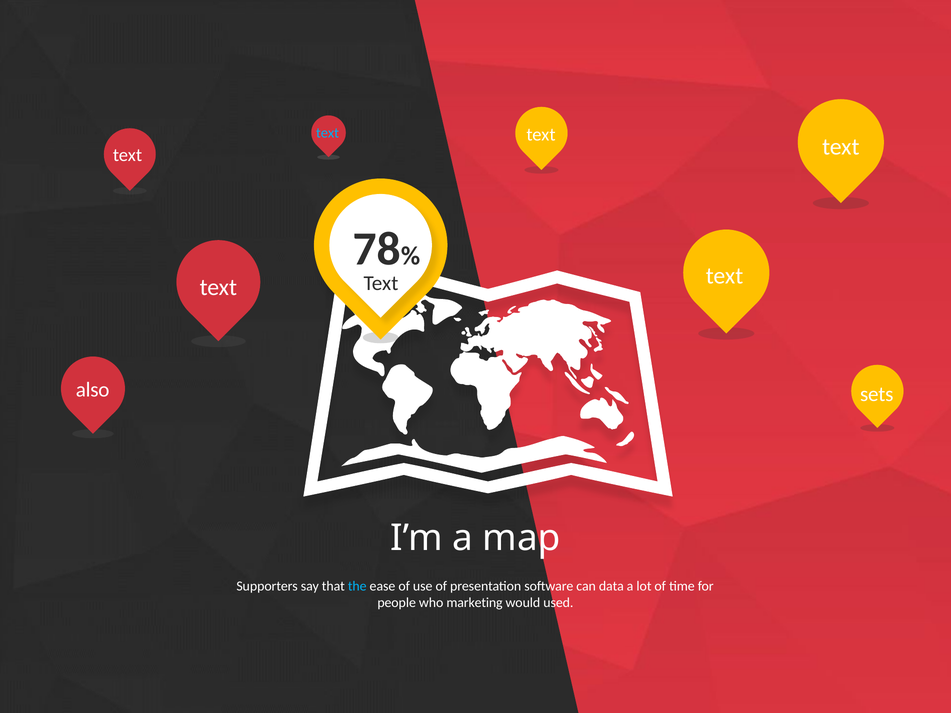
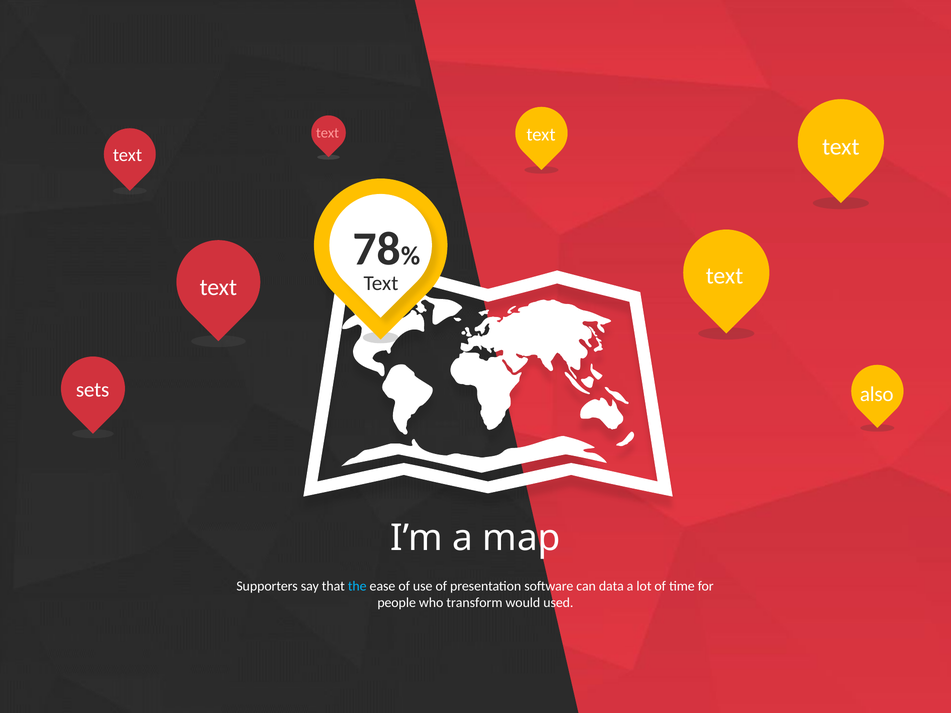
text colour: light blue -> pink (327, 133)
also: also -> sets (93, 390)
sets: sets -> also (877, 394)
marketing: marketing -> transform (474, 603)
